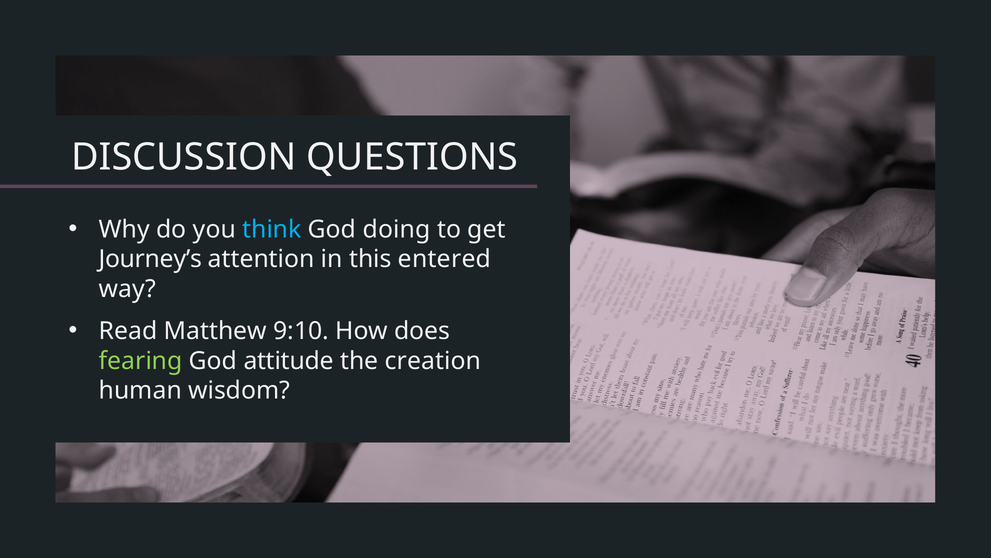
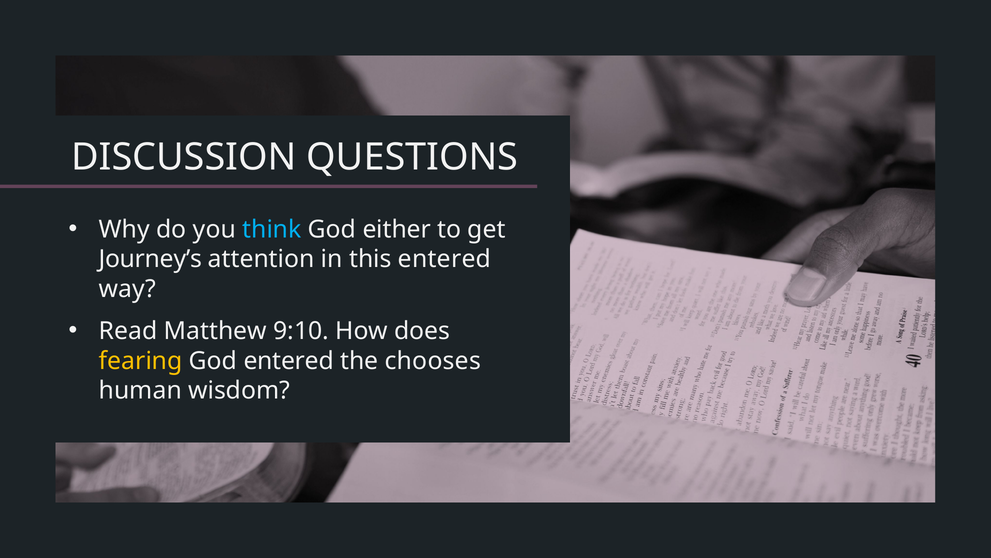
doing: doing -> either (397, 229)
fearing colour: light green -> yellow (141, 360)
God attitude: attitude -> entered (289, 360)
creation: creation -> chooses (433, 360)
